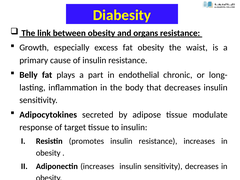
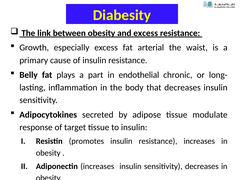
and organs: organs -> excess (146, 33)
fat obesity: obesity -> arterial (151, 48)
